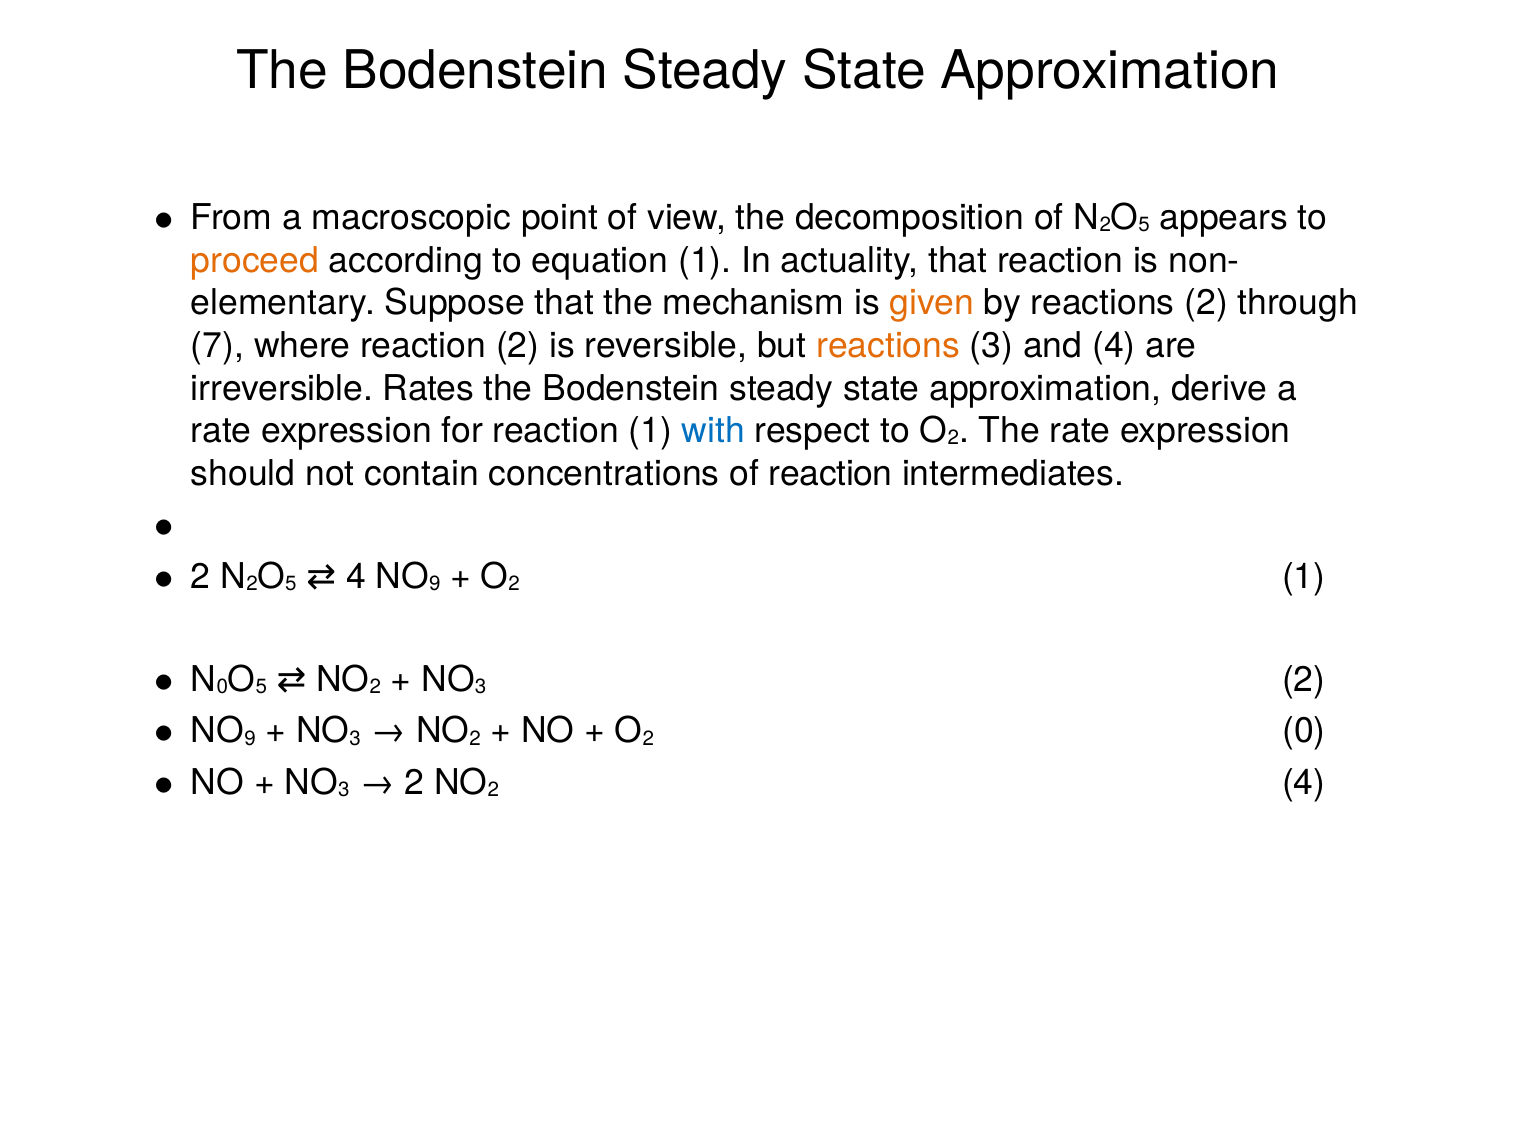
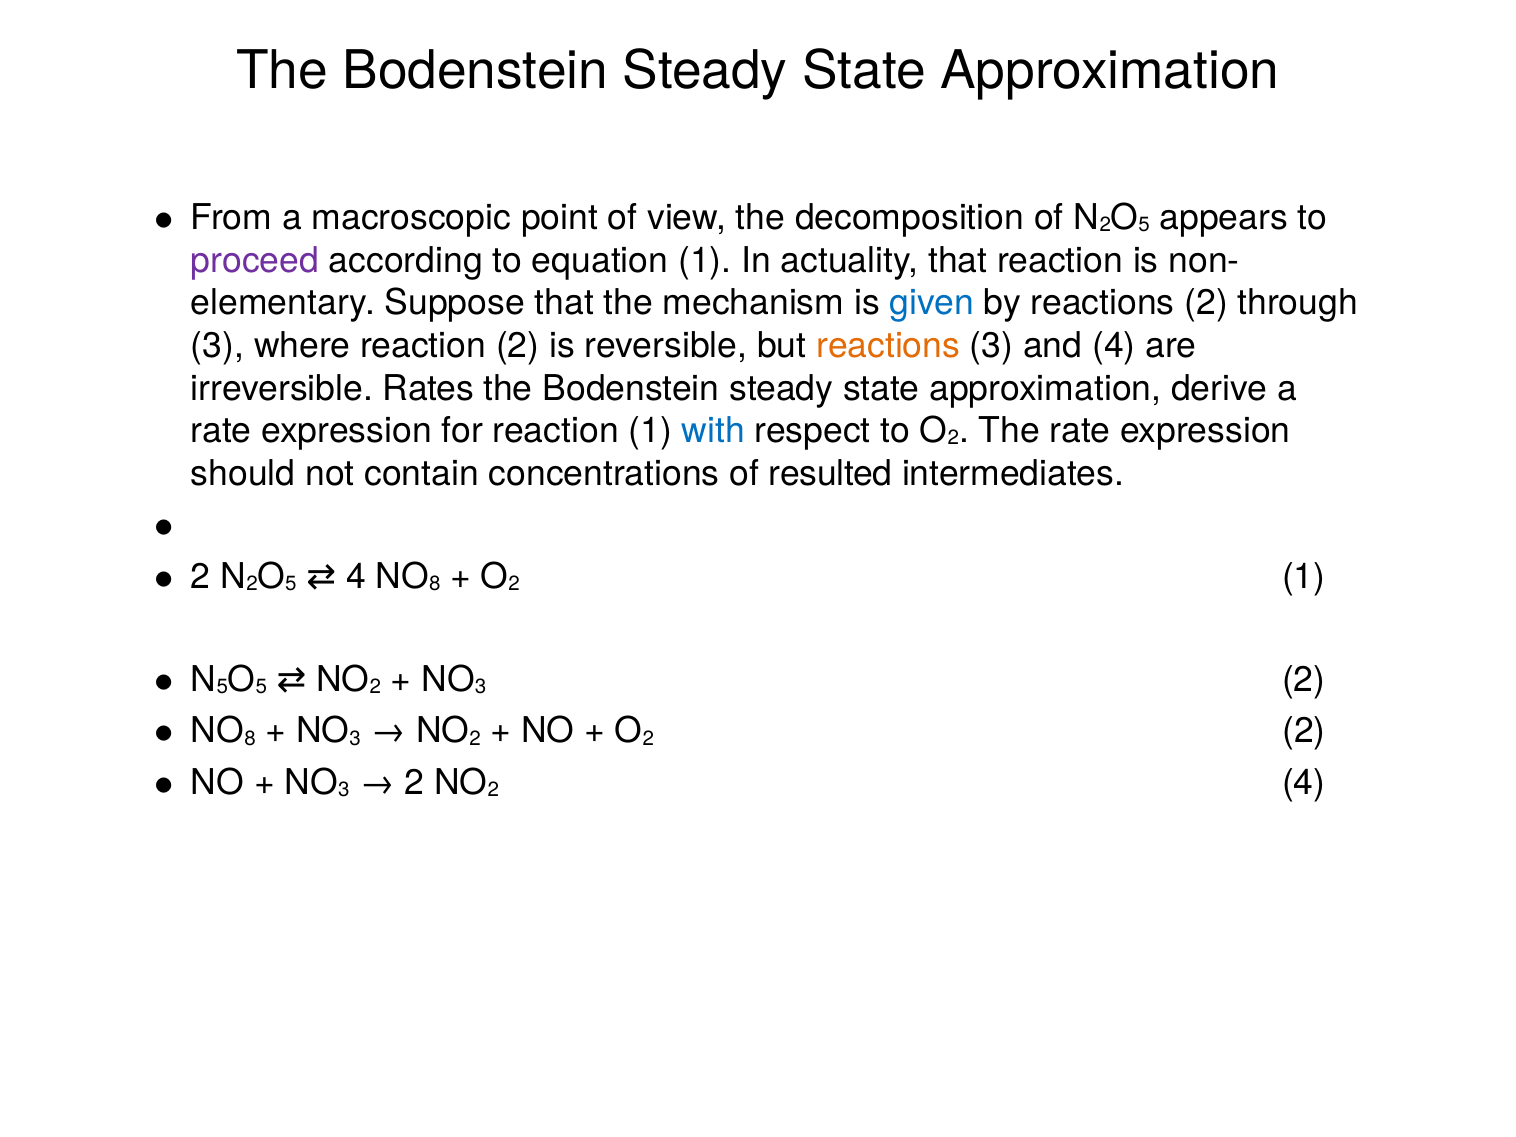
proceed colour: orange -> purple (255, 260)
given colour: orange -> blue (932, 303)
7: 7 -> 3 (218, 346)
of reaction: reaction -> resulted (831, 474)
9: 9 -> 8 (435, 584)
0: 0 -> 5 (222, 687)
NO 9: 9 -> 8 (250, 738)
2 0: 0 -> 2 (1304, 731)
